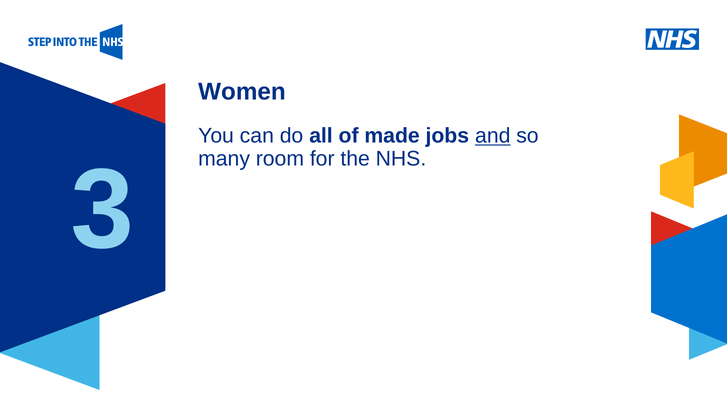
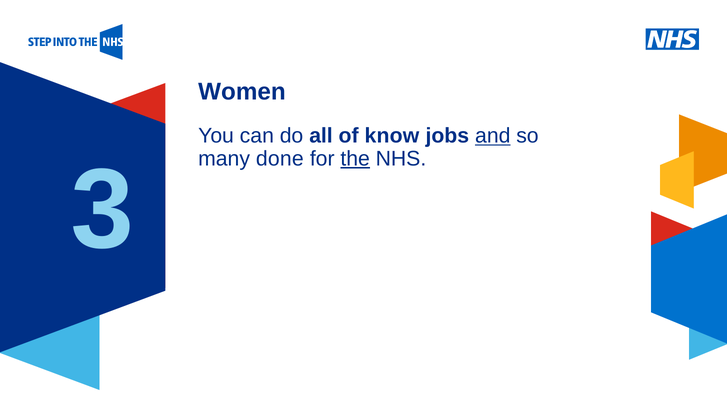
made: made -> know (392, 136)
room: room -> done (280, 159)
the underline: none -> present (355, 159)
